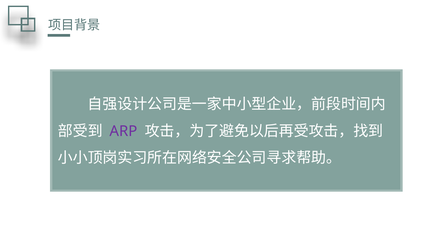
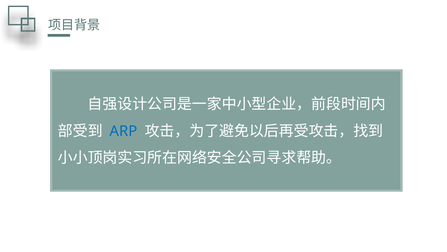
ARP colour: purple -> blue (123, 131)
